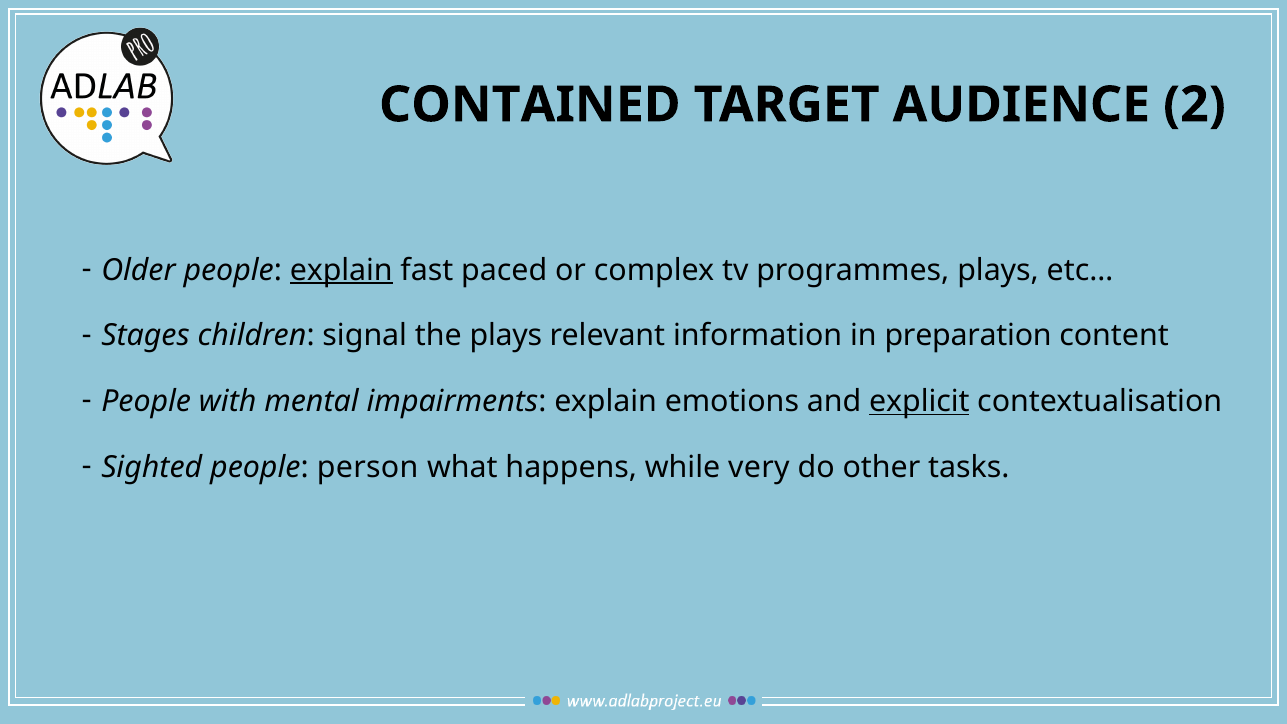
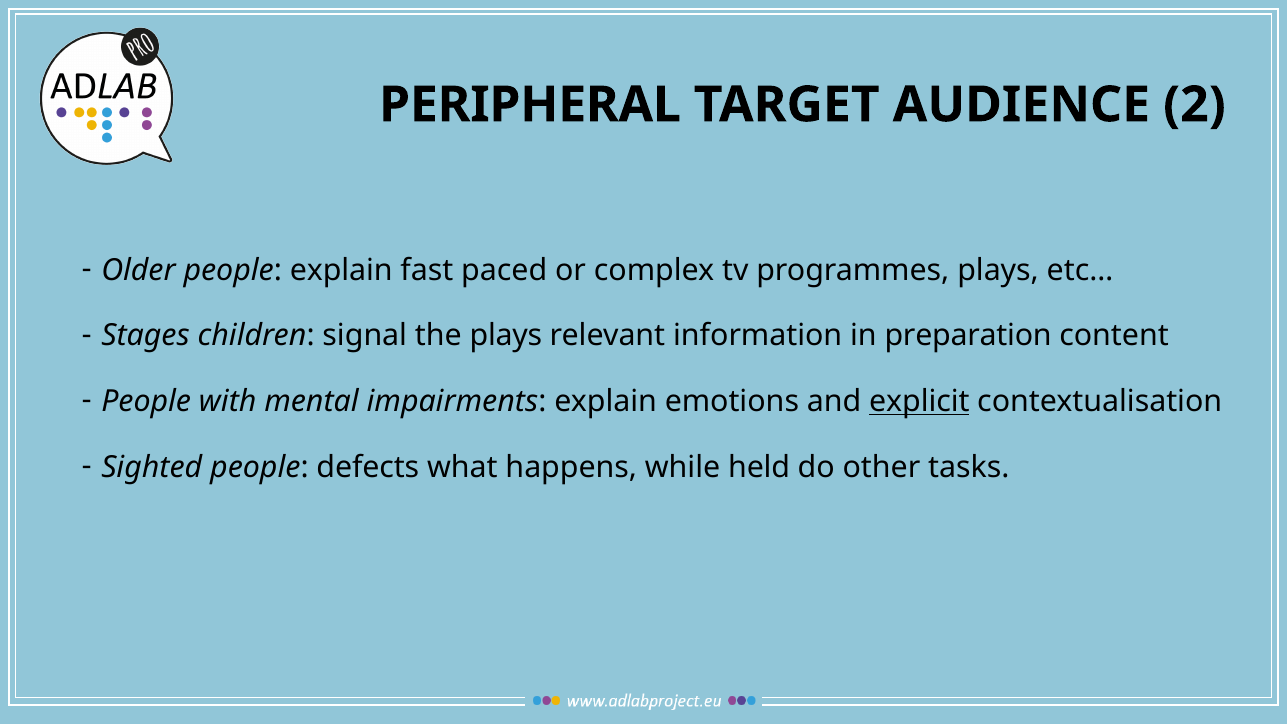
CONTAINED: CONTAINED -> PERIPHERAL (530, 105)
explain underline: present -> none (341, 270)
person: person -> defects (368, 467)
very: very -> held (759, 467)
